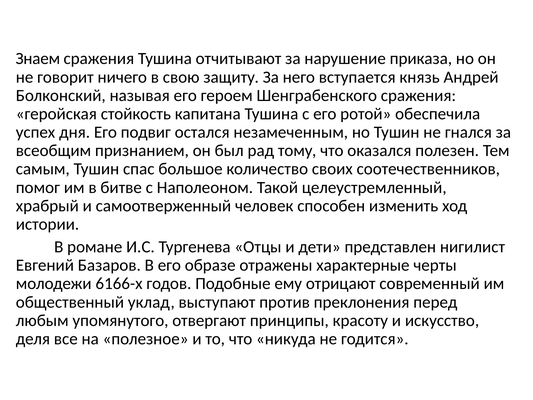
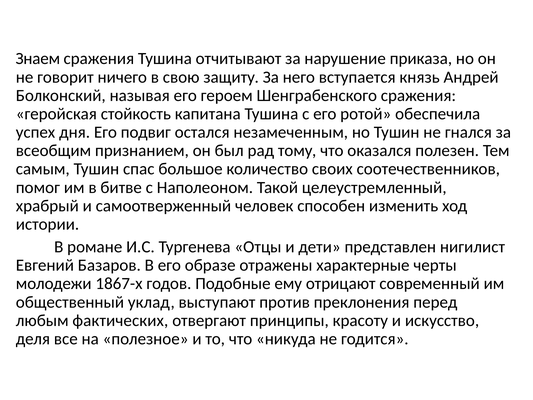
6166-х: 6166-х -> 1867-х (119, 283)
упомянутого: упомянутого -> фактических (120, 320)
